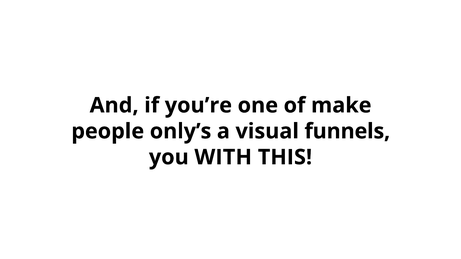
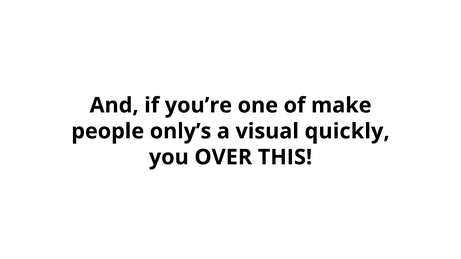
funnels: funnels -> quickly (347, 131)
WITH: WITH -> OVER (223, 157)
